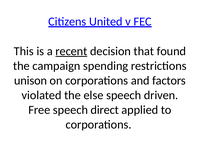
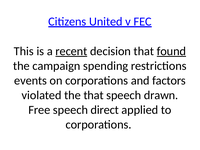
found underline: none -> present (171, 51)
unison: unison -> events (31, 80)
the else: else -> that (94, 95)
driven: driven -> drawn (161, 95)
